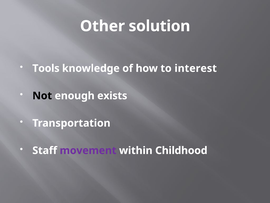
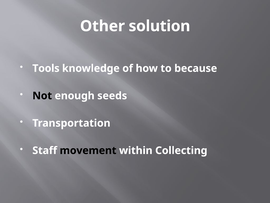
interest: interest -> because (196, 68)
exists: exists -> seeds (112, 96)
movement colour: purple -> black (88, 150)
Childhood: Childhood -> Collecting (181, 150)
